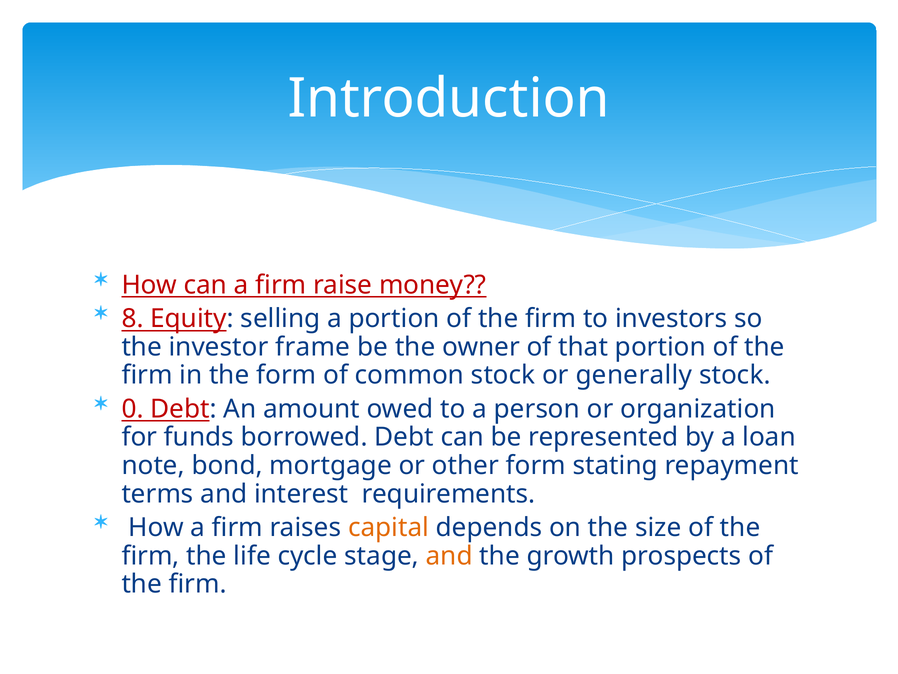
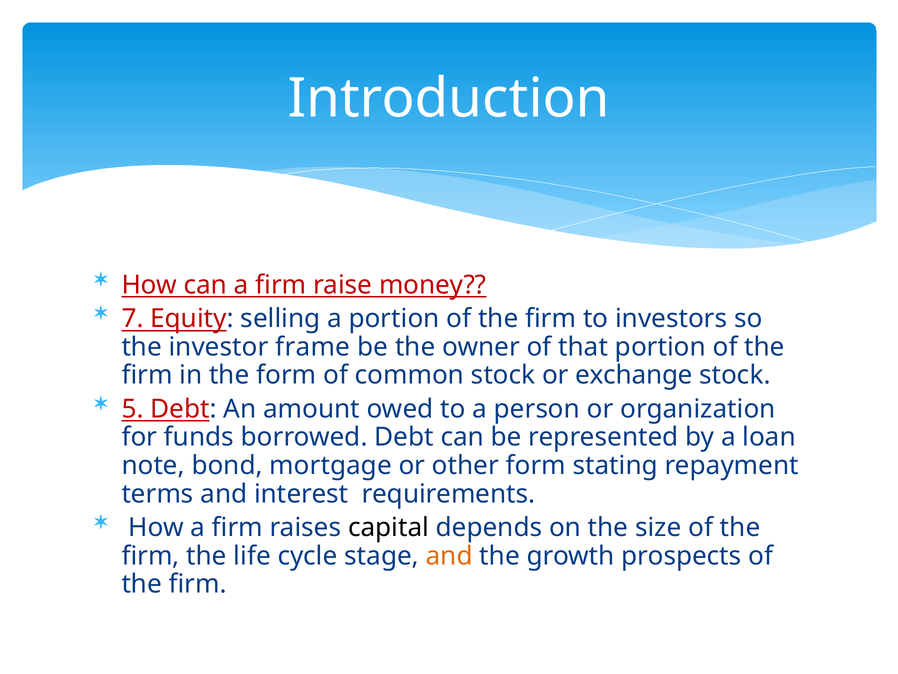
8: 8 -> 7 (133, 318)
generally: generally -> exchange (634, 375)
0: 0 -> 5 (133, 409)
capital colour: orange -> black (389, 527)
